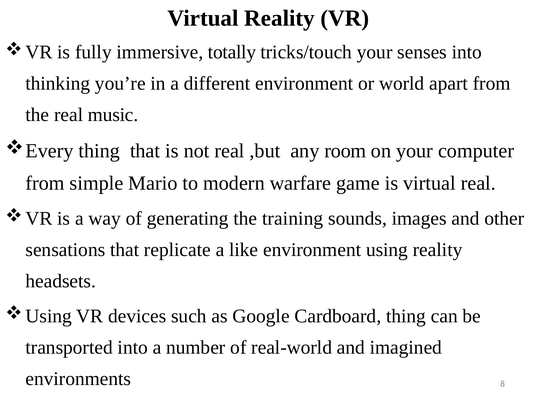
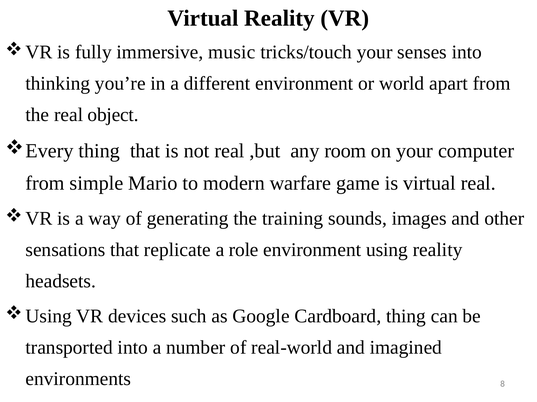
totally: totally -> music (232, 52)
music: music -> object (113, 115)
like: like -> role (244, 250)
